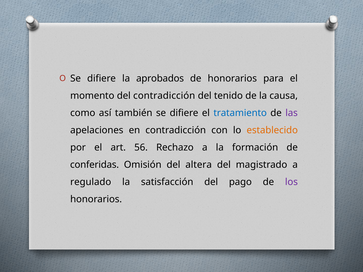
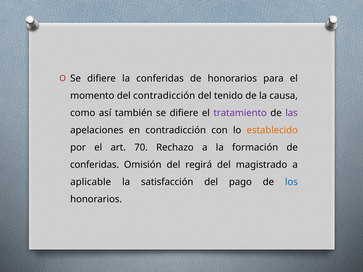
la aprobados: aprobados -> conferidas (160, 79)
tratamiento colour: blue -> purple (240, 113)
56: 56 -> 70 (141, 148)
altera: altera -> regirá (199, 165)
regulado: regulado -> aplicable (91, 182)
los colour: purple -> blue (291, 182)
